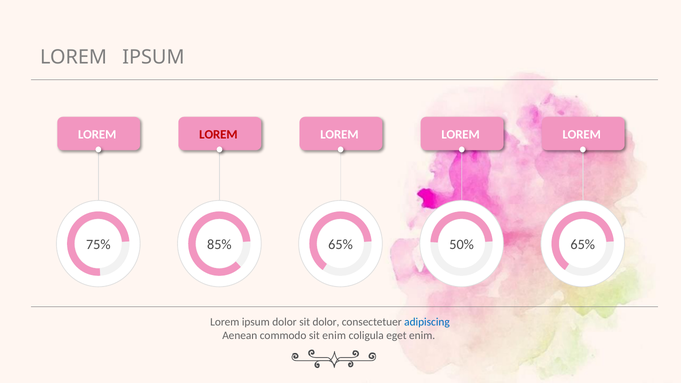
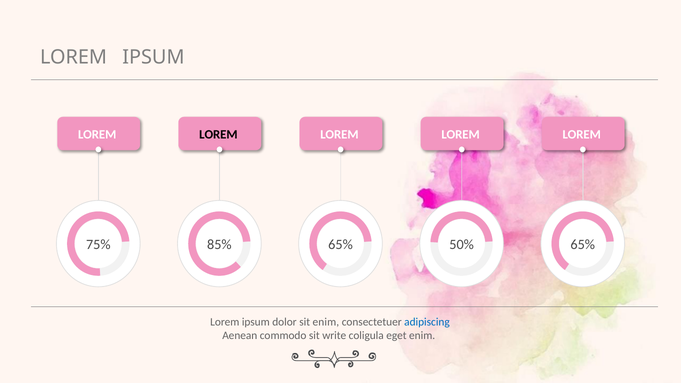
LOREM colour: red -> black (218, 134)
sit dolor: dolor -> enim (326, 322)
sit enim: enim -> write (334, 336)
